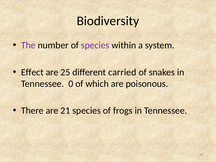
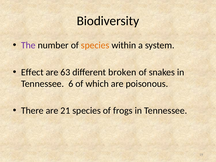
species colour: purple -> orange (95, 45)
25: 25 -> 63 (65, 72)
carried: carried -> broken (122, 72)
0: 0 -> 6 (71, 84)
